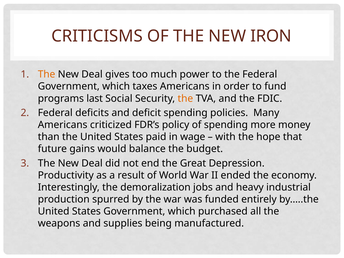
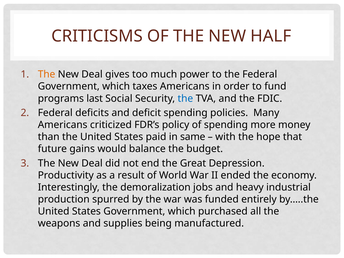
IRON: IRON -> HALF (271, 36)
the colour: orange -> blue (185, 98)
wage: wage -> same (193, 137)
